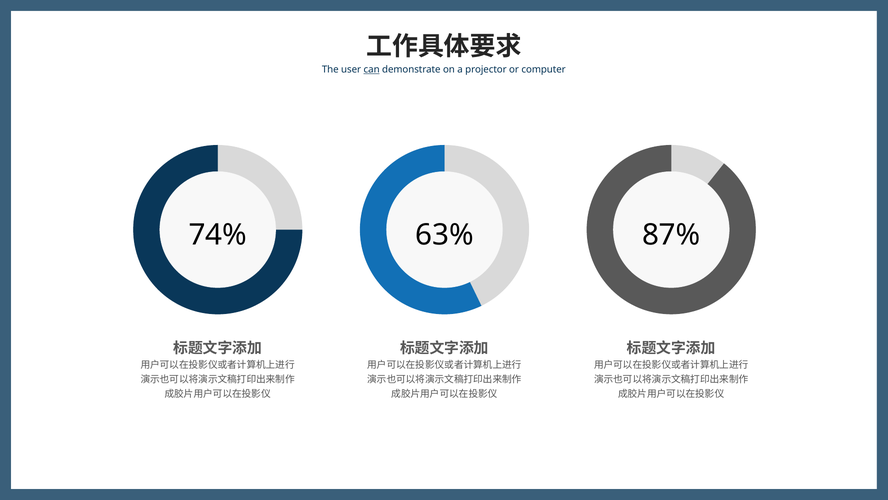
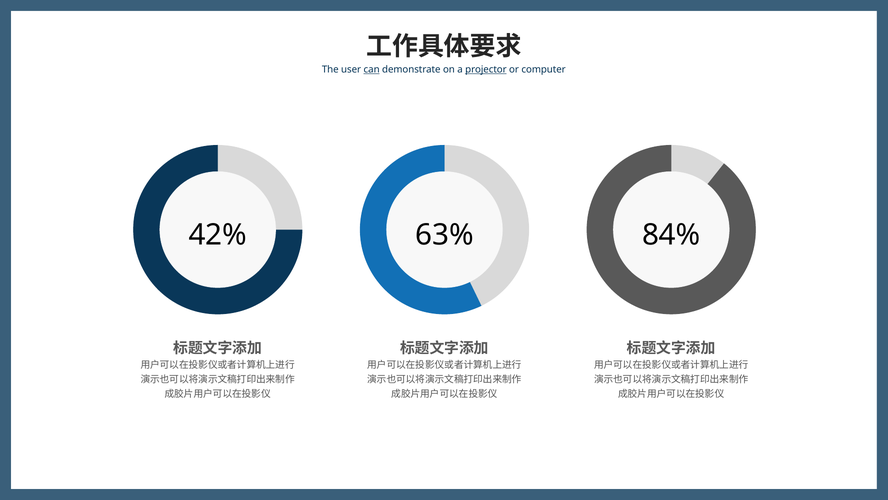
projector underline: none -> present (486, 69)
74%: 74% -> 42% (218, 235)
87%: 87% -> 84% (671, 235)
